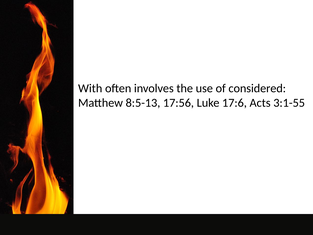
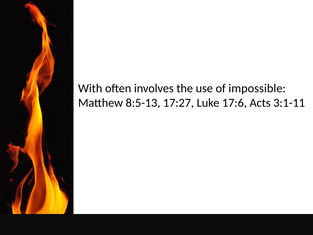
considered: considered -> impossible (257, 88)
17:56: 17:56 -> 17:27 (178, 103)
3:1-55: 3:1-55 -> 3:1-11 (289, 103)
